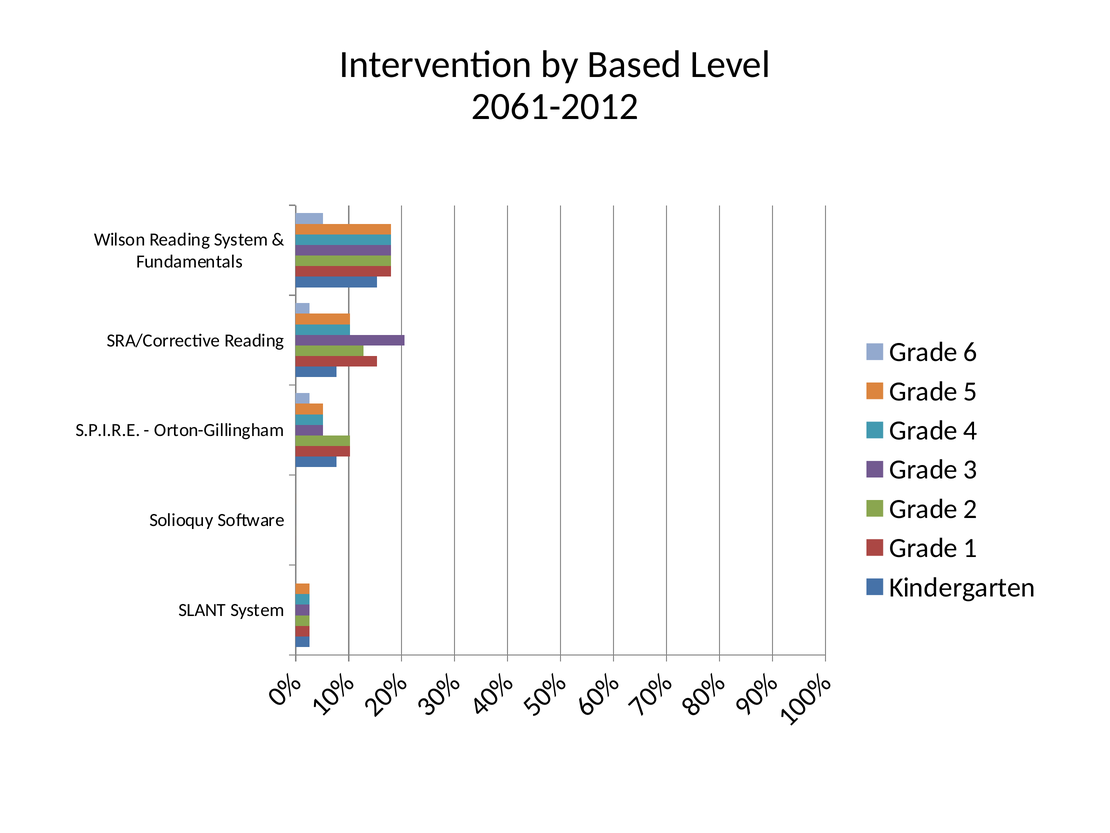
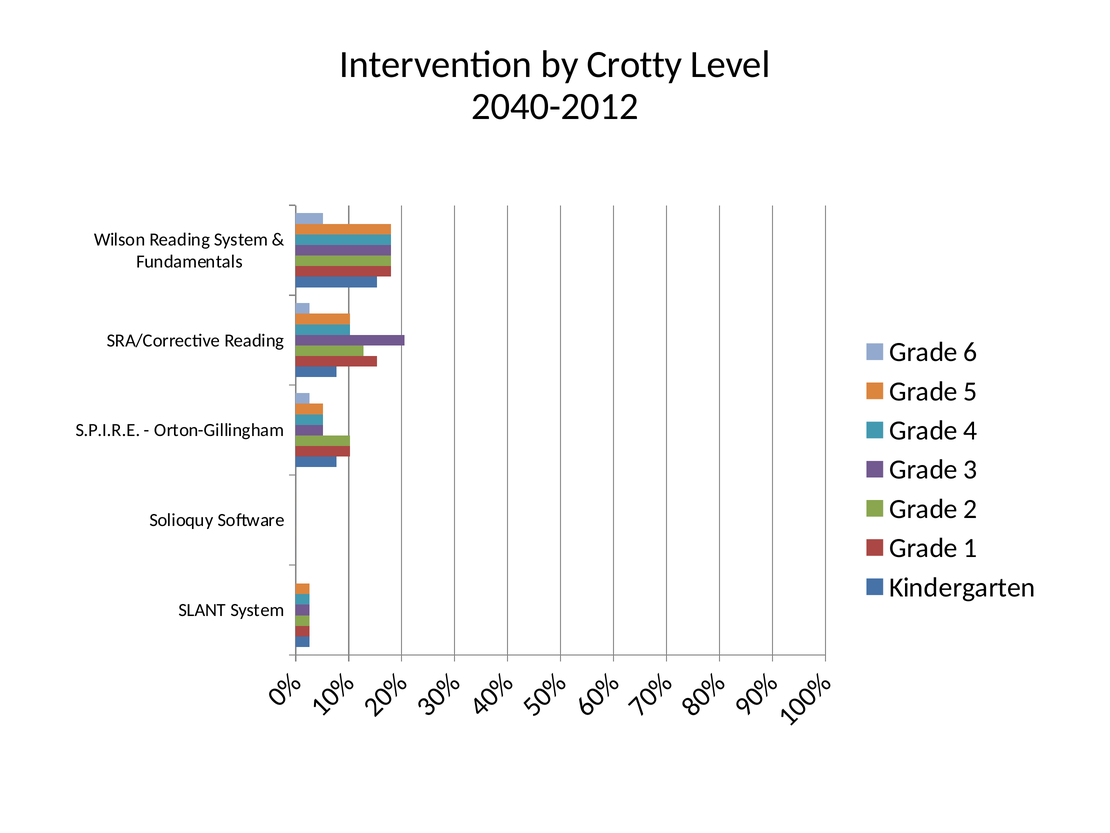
Based: Based -> Crotty (635, 65)
2061-2012: 2061-2012 -> 2040-2012 (555, 106)
